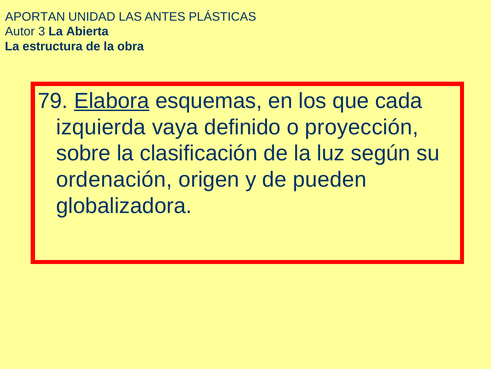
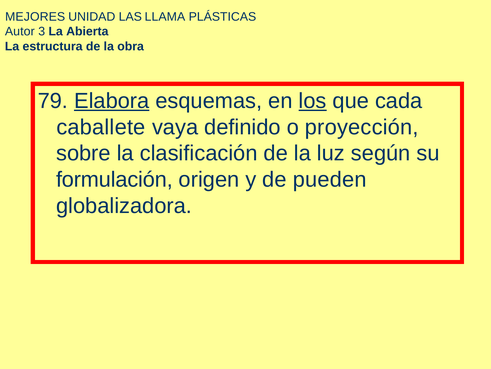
APORTAN: APORTAN -> MEJORES (35, 17)
ANTES: ANTES -> LLAMA (165, 17)
los underline: none -> present (313, 101)
izquierda: izquierda -> caballete (101, 127)
ordenación: ordenación -> formulación (114, 179)
